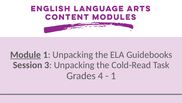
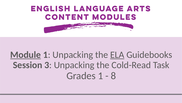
ELA underline: none -> present (117, 54)
Grades 4: 4 -> 1 (101, 75)
1: 1 -> 8 (113, 75)
